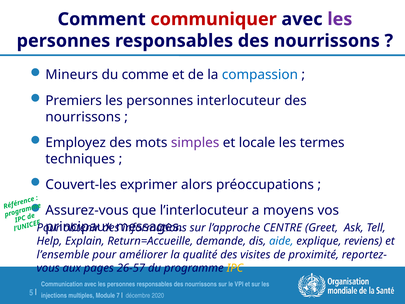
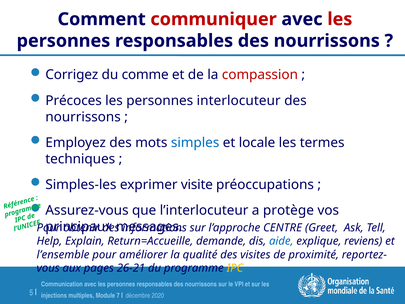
les colour: purple -> red (340, 19)
Mineurs: Mineurs -> Corrigez (72, 75)
compassion colour: blue -> red (260, 75)
Premiers: Premiers -> Précoces (74, 101)
simples colour: purple -> blue (195, 143)
Couvert-les: Couvert-les -> Simples-les (81, 185)
alors: alors -> visite (197, 185)
moyens: moyens -> protège (288, 210)
26-57: 26-57 -> 26-21 (131, 268)
